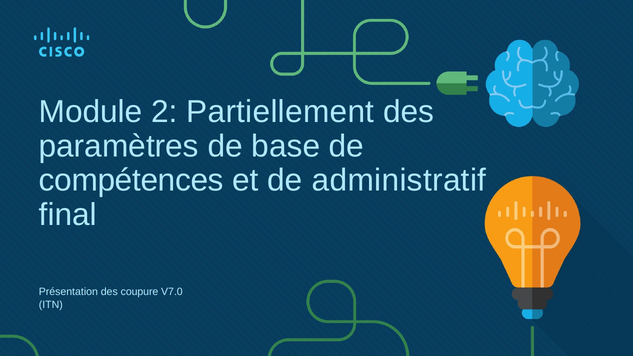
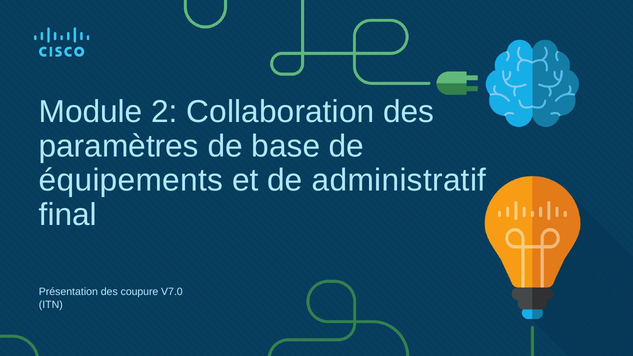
Partiellement: Partiellement -> Collaboration (280, 112)
compétences: compétences -> équipements (131, 180)
